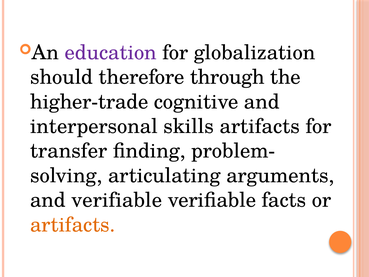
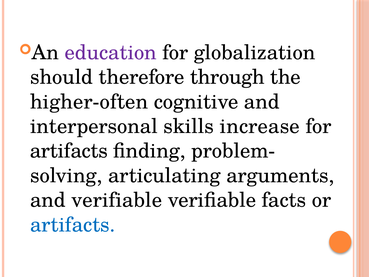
higher-trade: higher-trade -> higher-often (89, 102)
skills artifacts: artifacts -> increase (260, 126)
transfer: transfer -> artifacts (69, 151)
artifacts colour: orange -> blue (73, 225)
